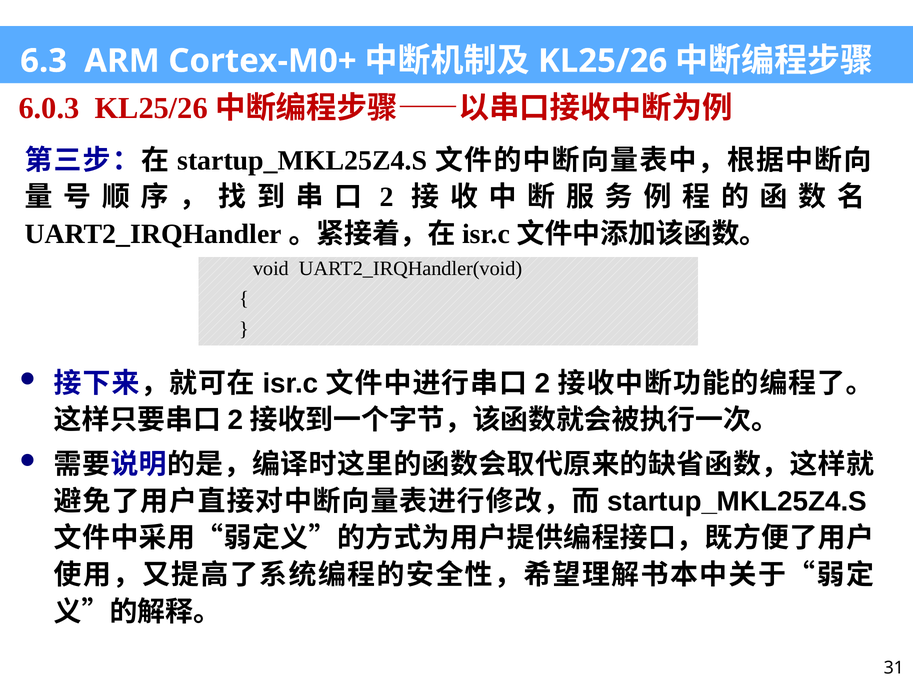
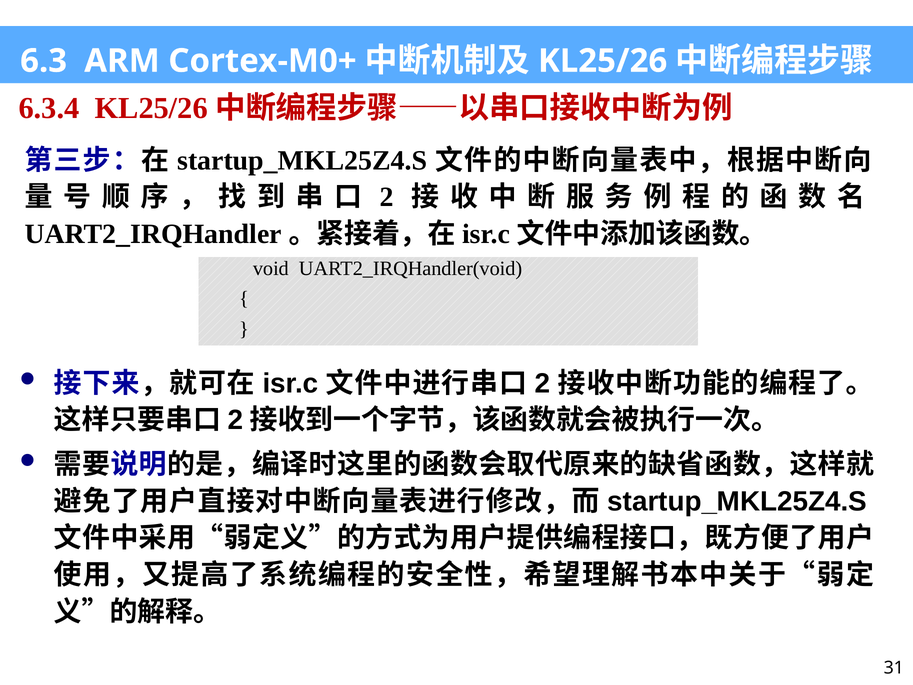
6.0.3: 6.0.3 -> 6.3.4 (49, 108)
